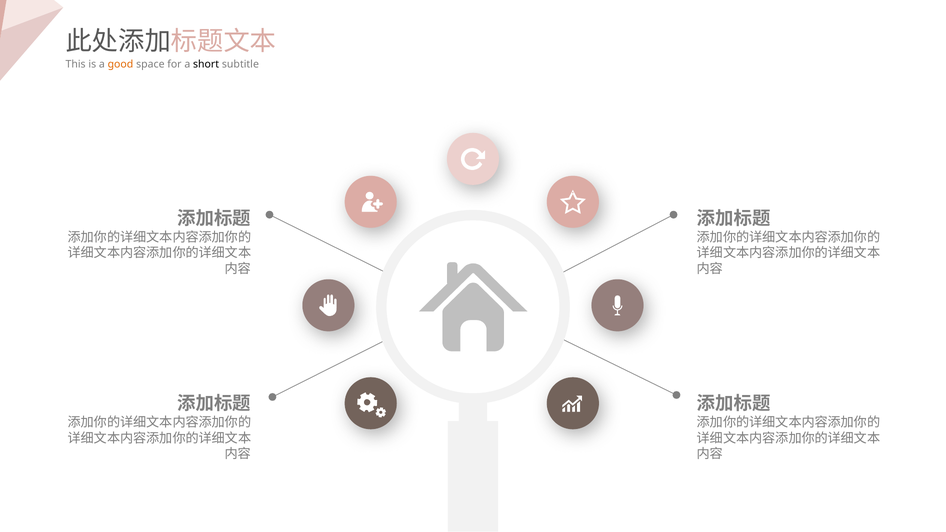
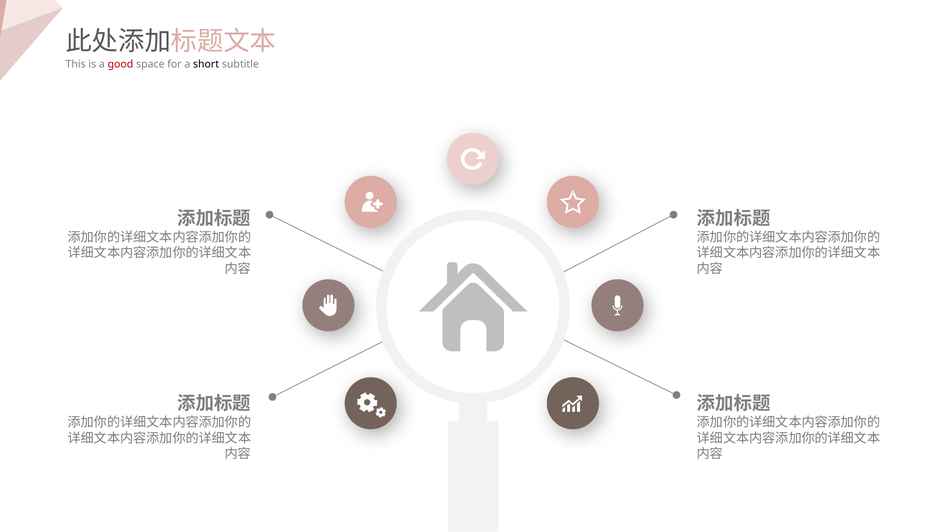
good colour: orange -> red (120, 64)
